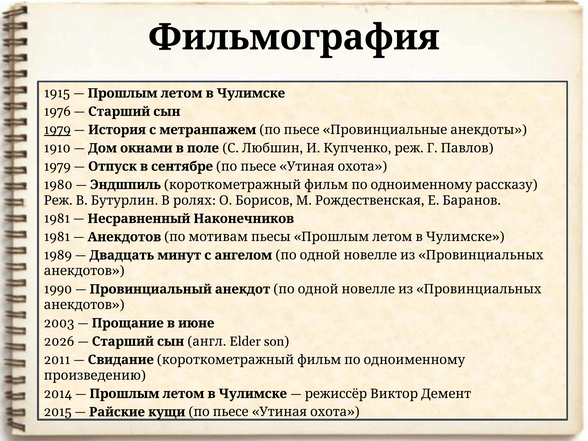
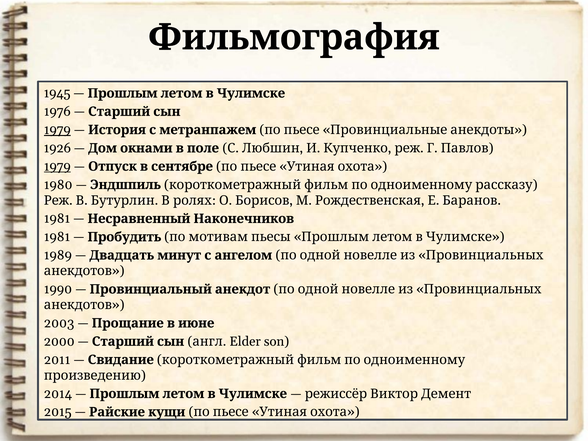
1915: 1915 -> 1945 (57, 93)
1910: 1910 -> 1926 (57, 148)
1979 underline: none -> present (57, 166)
Анекдотов: Анекдотов -> Пробудить (124, 237)
2026: 2026 -> 2000 (59, 341)
